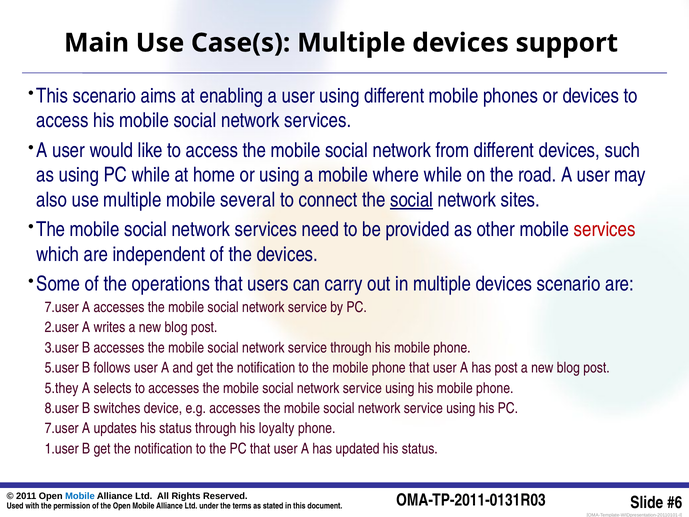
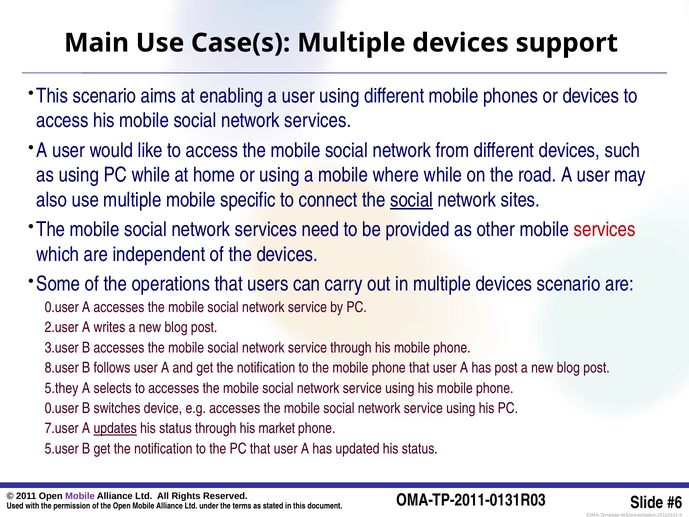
several: several -> specific (248, 200)
7.user: 7.user -> 0.user (62, 307)
5.user: 5.user -> 8.user (62, 368)
8.user: 8.user -> 0.user (62, 408)
updates underline: none -> present (115, 428)
loyalty: loyalty -> market (277, 428)
1.user: 1.user -> 5.user (62, 449)
Mobile colour: blue -> purple (80, 496)
